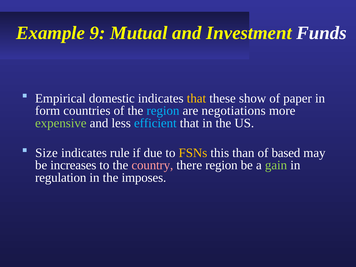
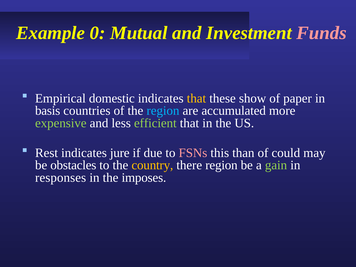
9: 9 -> 0 (98, 33)
Funds colour: white -> pink (322, 33)
form: form -> basis (48, 111)
negotiations: negotiations -> accumulated (234, 111)
efficient colour: light blue -> light green (155, 123)
Size: Size -> Rest (47, 153)
rule: rule -> jure (120, 153)
FSNs colour: yellow -> pink (193, 153)
based: based -> could (286, 153)
increases: increases -> obstacles (73, 165)
country colour: pink -> yellow (152, 165)
regulation: regulation -> responses (61, 178)
